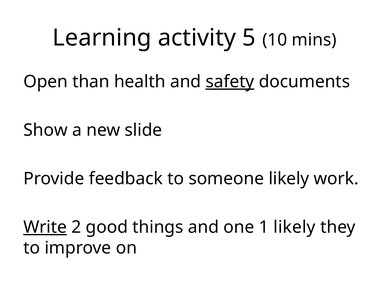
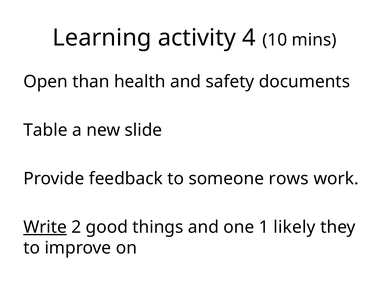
5: 5 -> 4 (249, 38)
safety underline: present -> none (230, 82)
Show: Show -> Table (46, 130)
someone likely: likely -> rows (289, 179)
